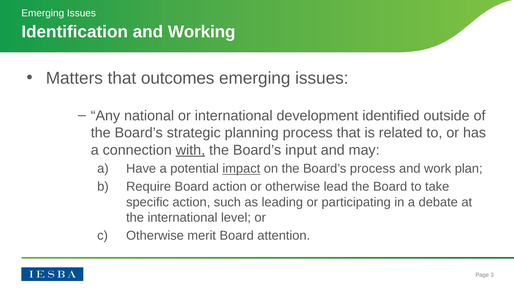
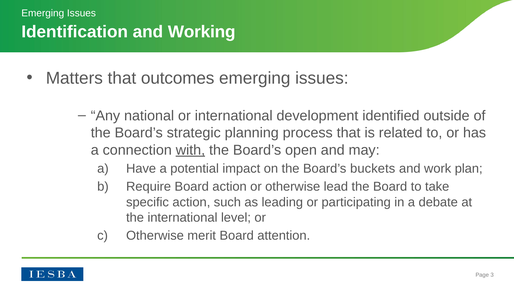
input: input -> open (301, 150)
impact underline: present -> none (241, 169)
Board’s process: process -> buckets (373, 169)
